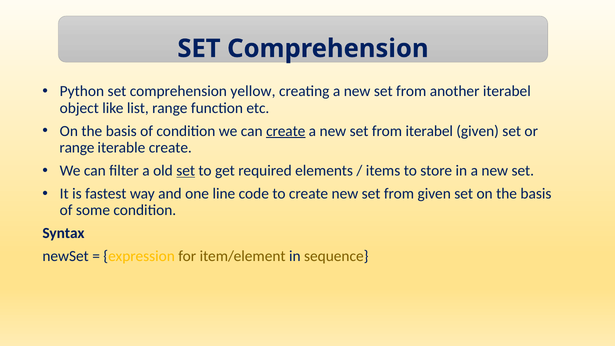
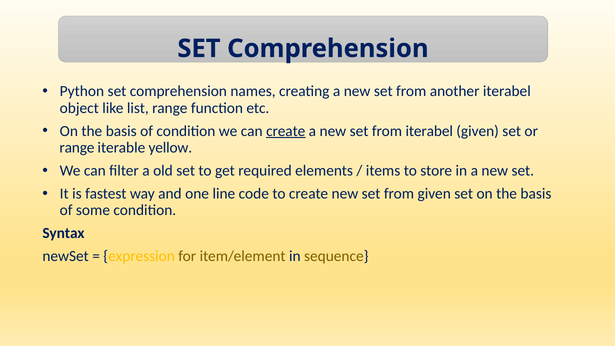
yellow: yellow -> names (253, 91)
iterable create: create -> yellow (170, 148)
set underline: present -> none (186, 171)
